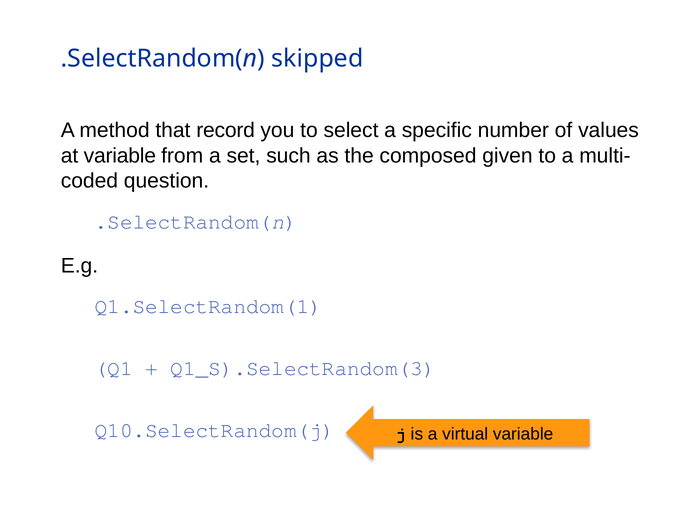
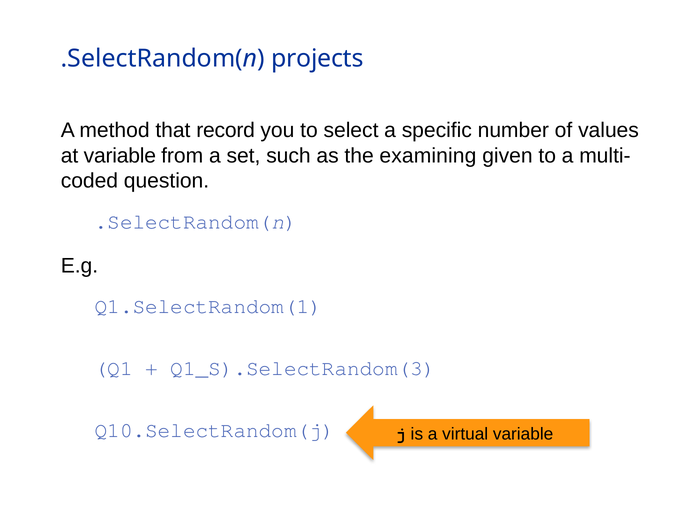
skipped: skipped -> projects (317, 59)
composed: composed -> examining (428, 156)
